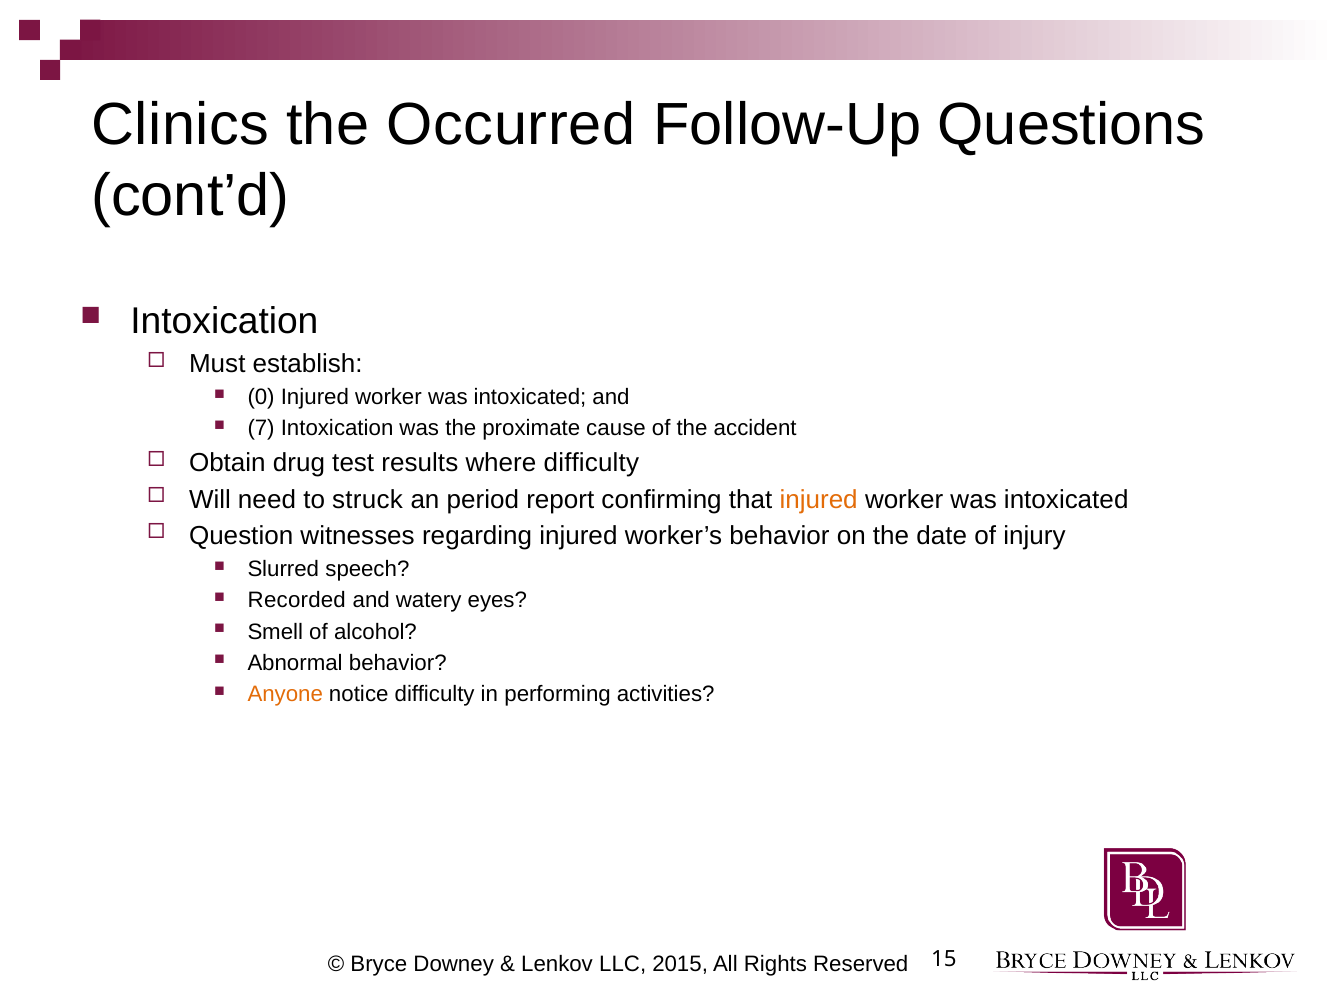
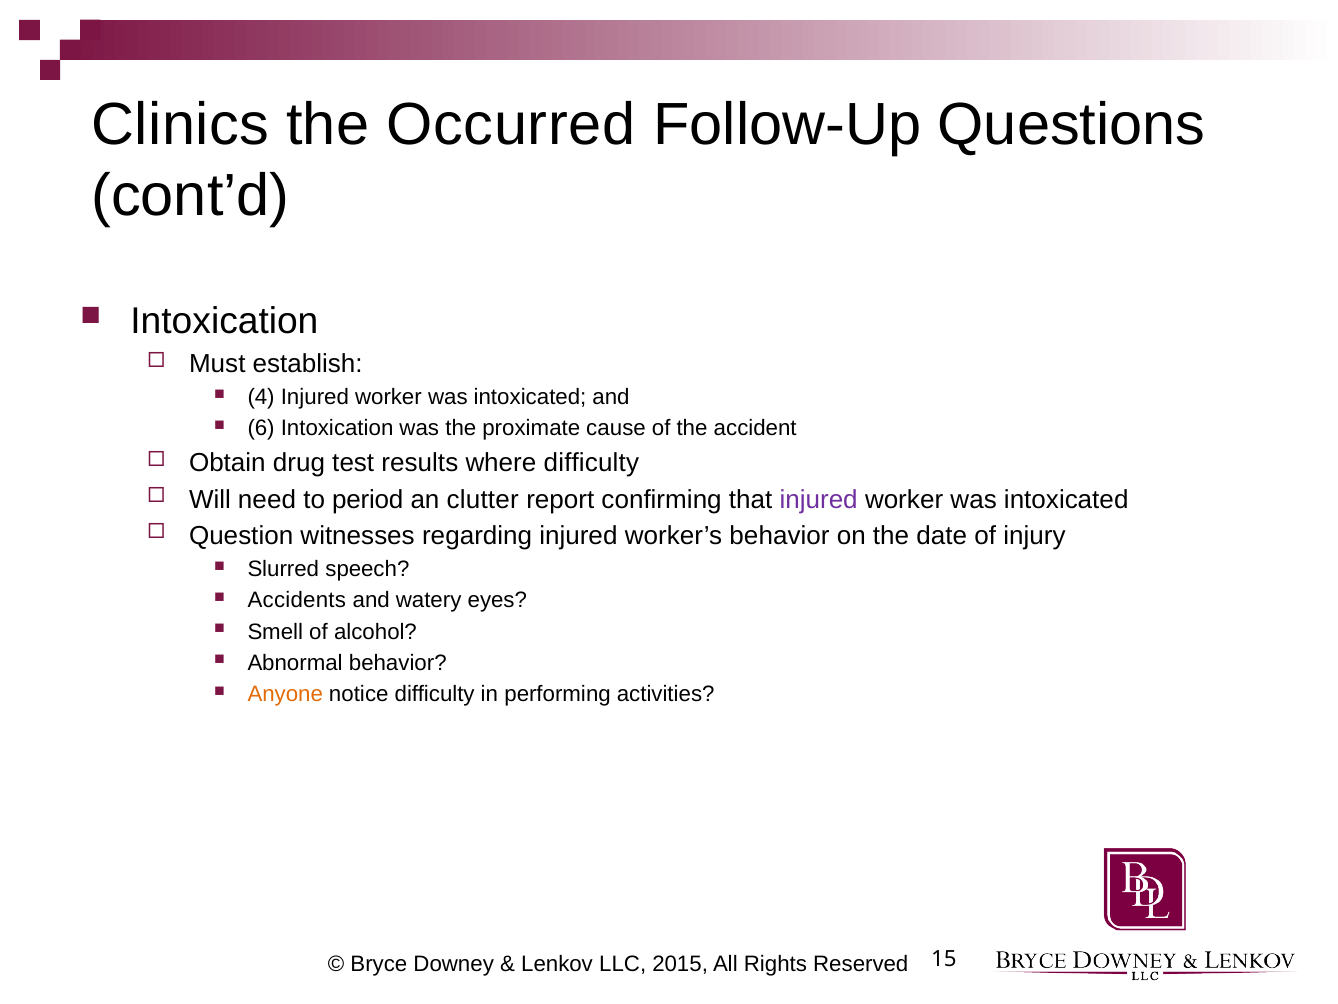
0: 0 -> 4 (261, 397)
7: 7 -> 6 (261, 428)
struck: struck -> period (368, 499)
period: period -> clutter (483, 499)
injured colour: orange -> purple (819, 499)
Recorded: Recorded -> Accidents (297, 600)
